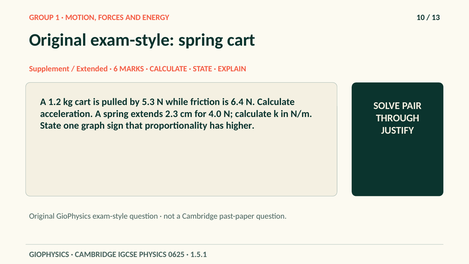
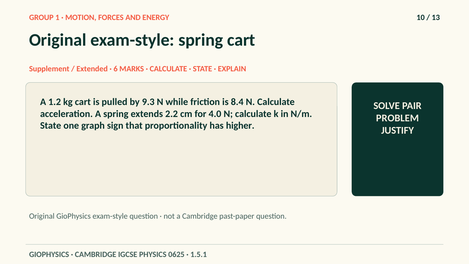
5.3: 5.3 -> 9.3 (148, 102)
6.4: 6.4 -> 8.4 (237, 102)
2.3: 2.3 -> 2.2 (172, 114)
THROUGH: THROUGH -> PROBLEM (397, 118)
